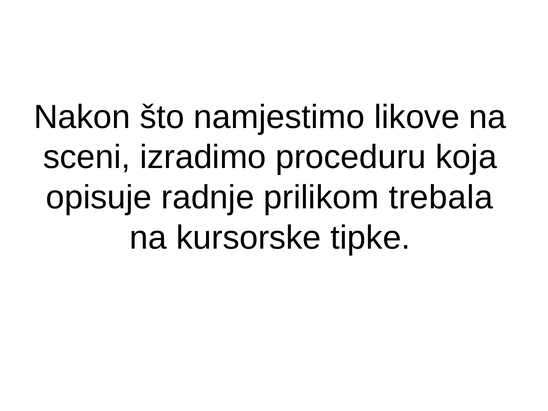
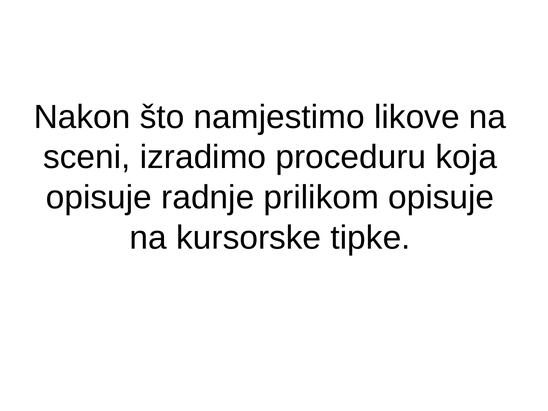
prilikom trebala: trebala -> opisuje (441, 197)
